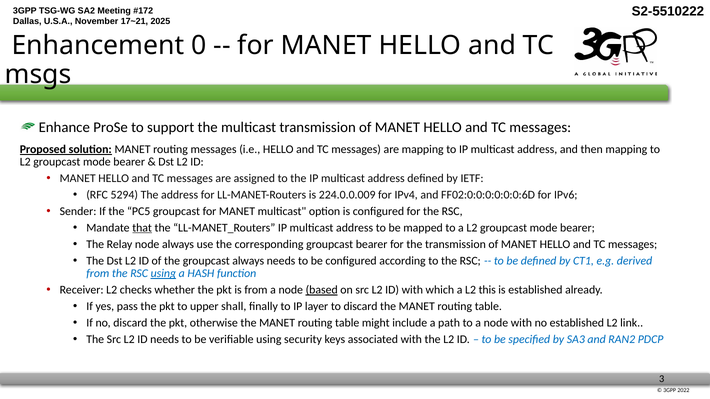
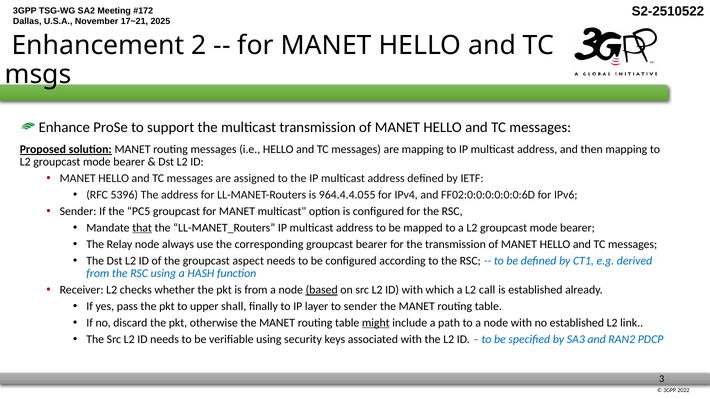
S2-5510222: S2-5510222 -> S2-2510522 (668, 12)
0: 0 -> 2 (199, 46)
5294: 5294 -> 5396 (124, 195)
224.0.0.009: 224.0.0.009 -> 964.4.4.055 (347, 195)
groupcast always: always -> aspect (248, 261)
using underline: present -> none (163, 274)
this: this -> call (487, 290)
to discard: discard -> sender (360, 307)
might underline: none -> present (376, 323)
